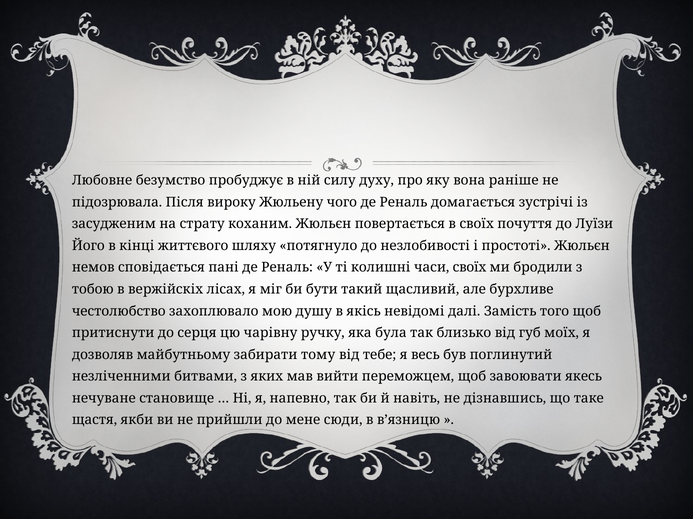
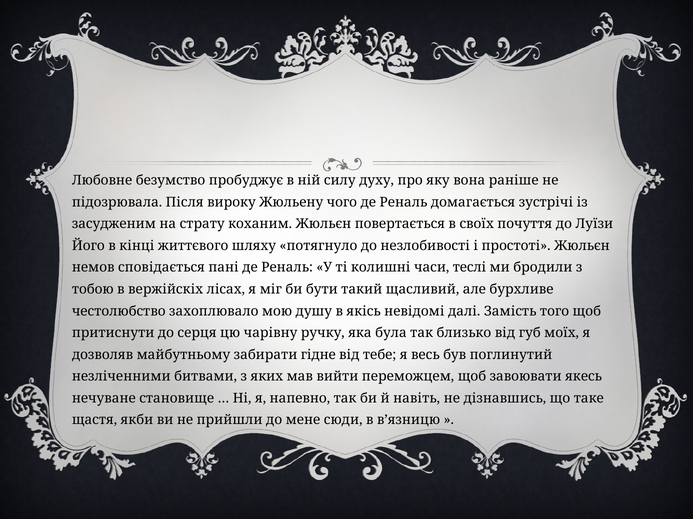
часи своїх: своїх -> теслі (470, 268)
тому: тому -> гідне (318, 355)
